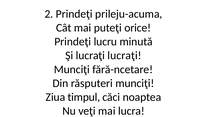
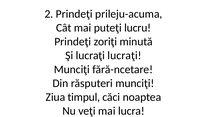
orice: orice -> lucru (138, 28)
lucru: lucru -> zoriţi (105, 41)
